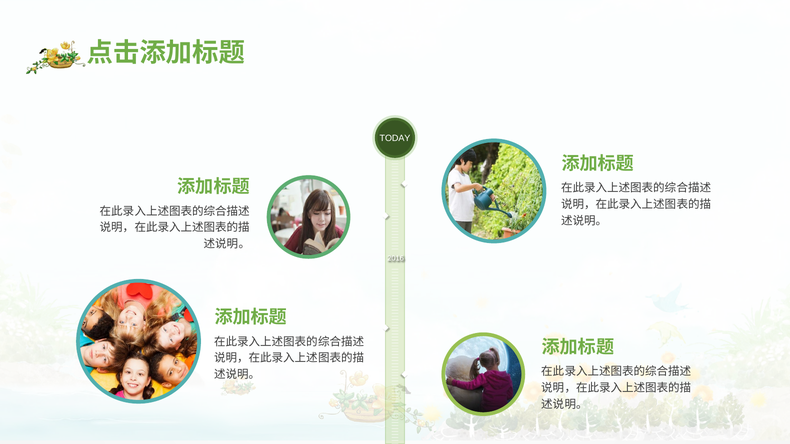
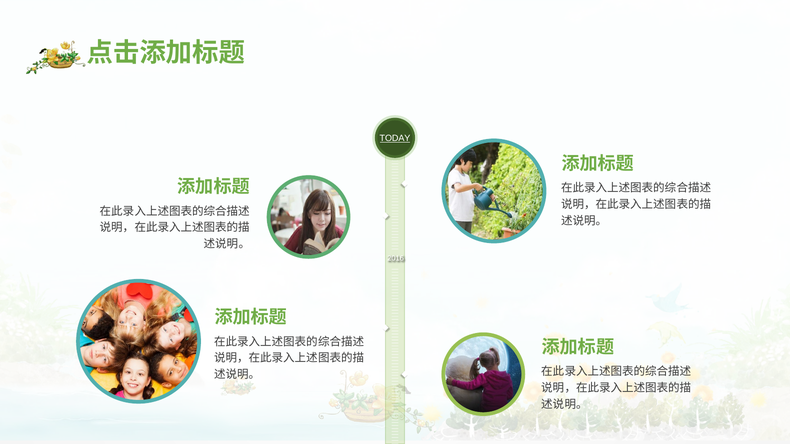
TODAY underline: none -> present (395, 138)
